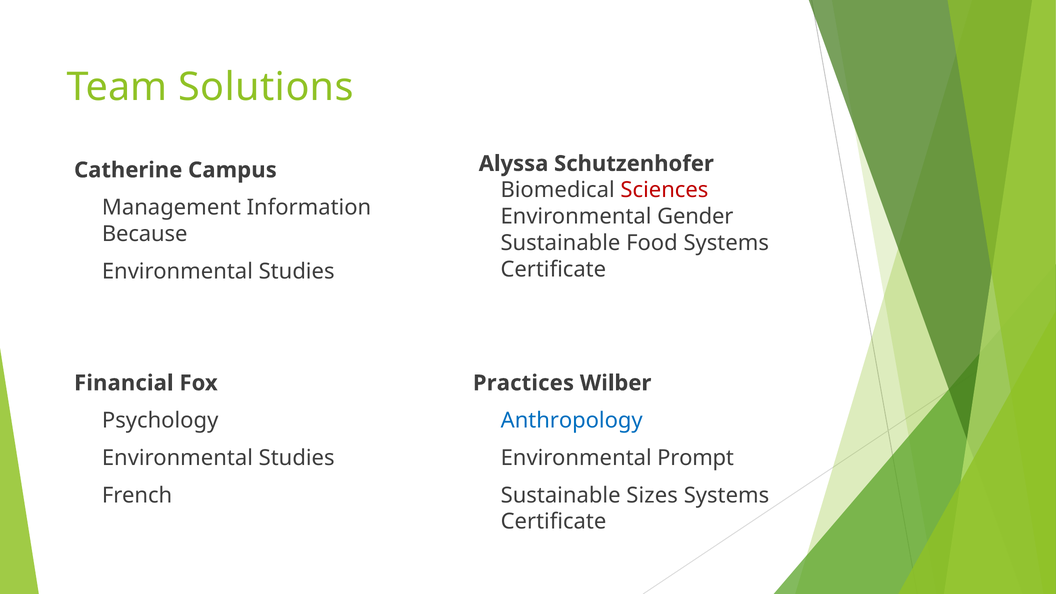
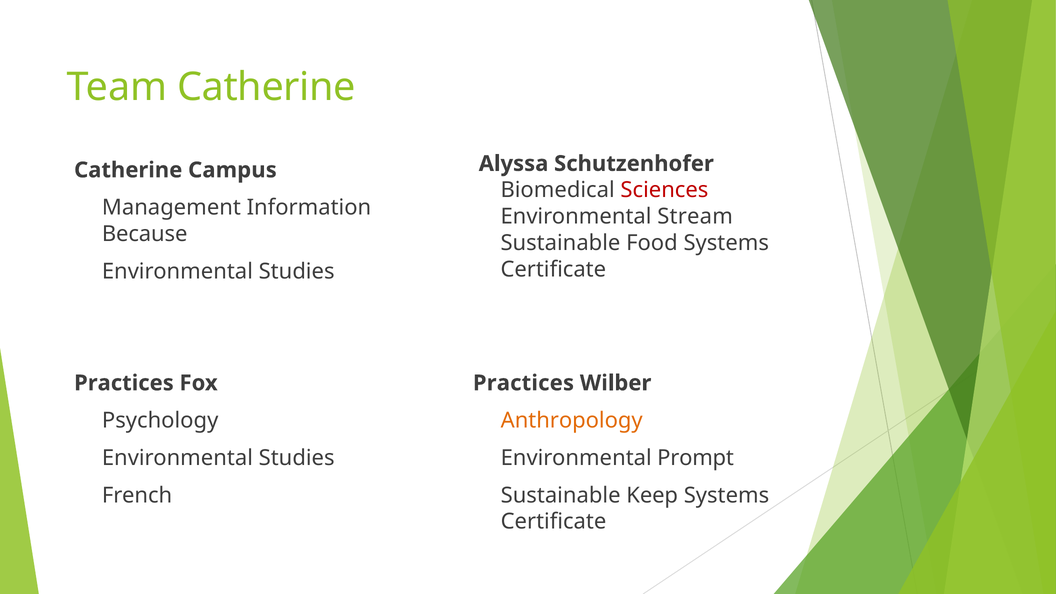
Team Solutions: Solutions -> Catherine (266, 87)
Gender: Gender -> Stream (695, 216)
Financial: Financial -> Practices (124, 383)
Anthropology colour: blue -> orange (572, 420)
Sizes: Sizes -> Keep (652, 495)
